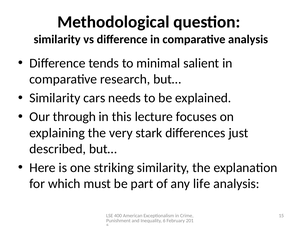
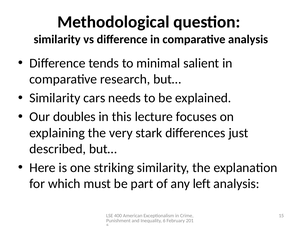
through: through -> doubles (74, 117)
life: life -> left (202, 184)
